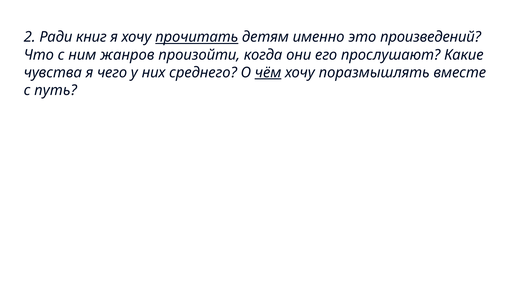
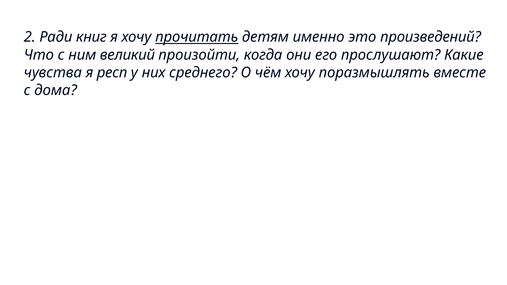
жанров: жанров -> великий (127, 55)
чего: чего -> респ (112, 73)
чём underline: present -> none (268, 73)
путь: путь -> дома (56, 90)
